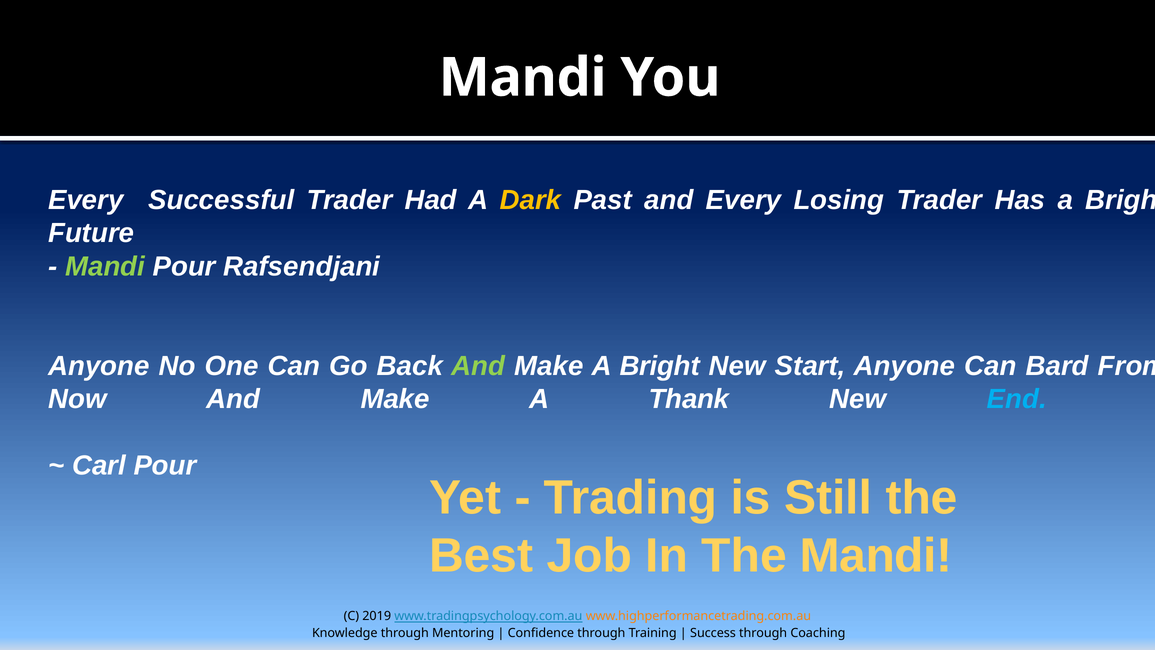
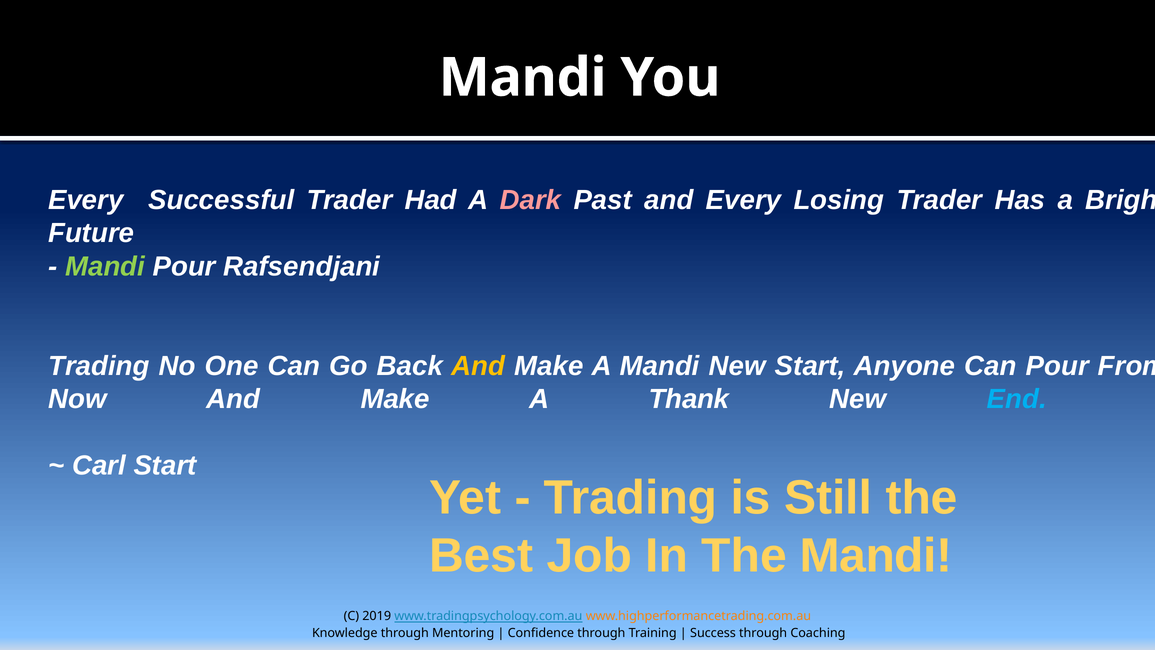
Dark colour: yellow -> pink (530, 200)
Anyone: Anyone -> Trading (99, 366)
And colour: light green -> yellow (478, 366)
Make A Bright: Bright -> Mandi (660, 366)
Can Bard: Bard -> Pour (1057, 366)
Carl Pour: Pour -> Start (165, 466)
